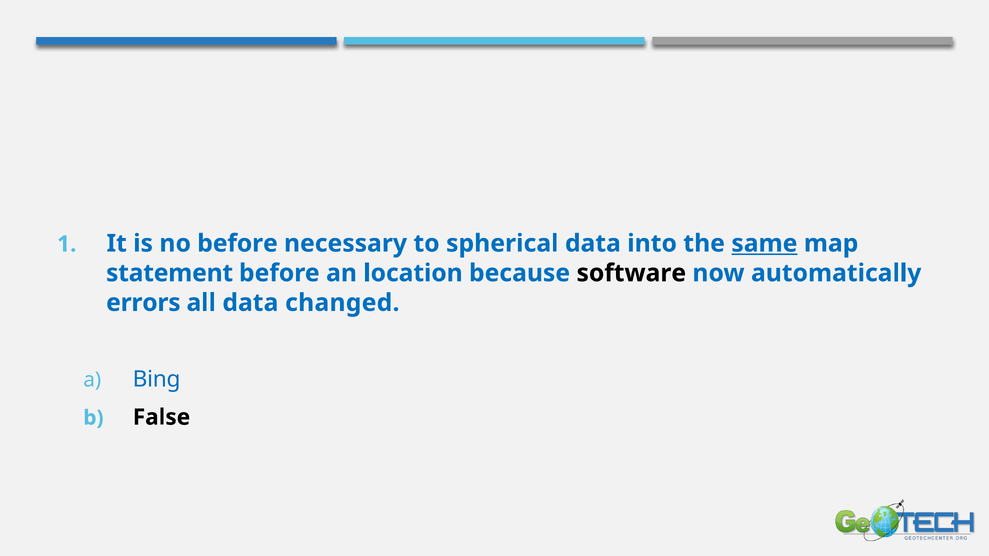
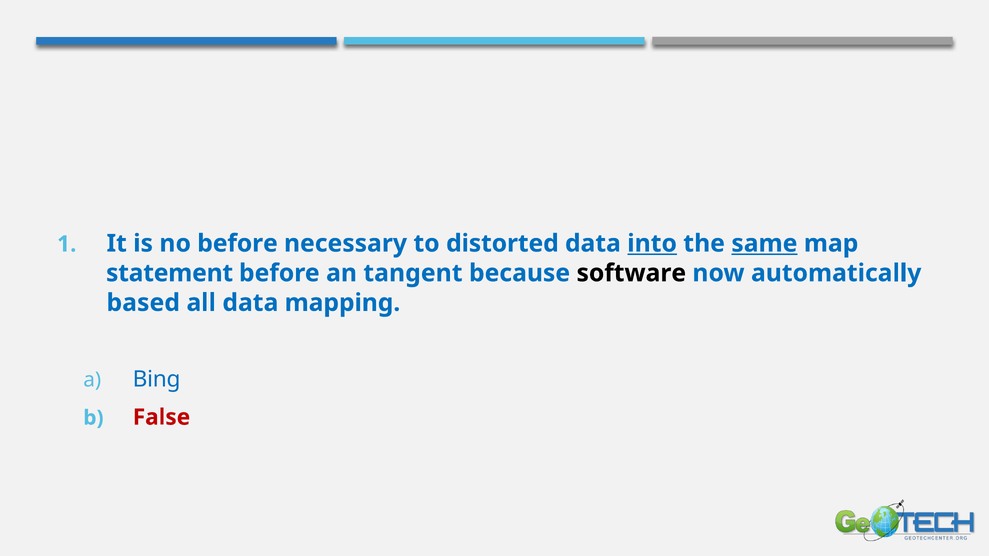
spherical: spherical -> distorted (502, 244)
into underline: none -> present (652, 244)
location: location -> tangent (413, 273)
errors: errors -> based (143, 303)
changed: changed -> mapping (342, 303)
False colour: black -> red (161, 417)
